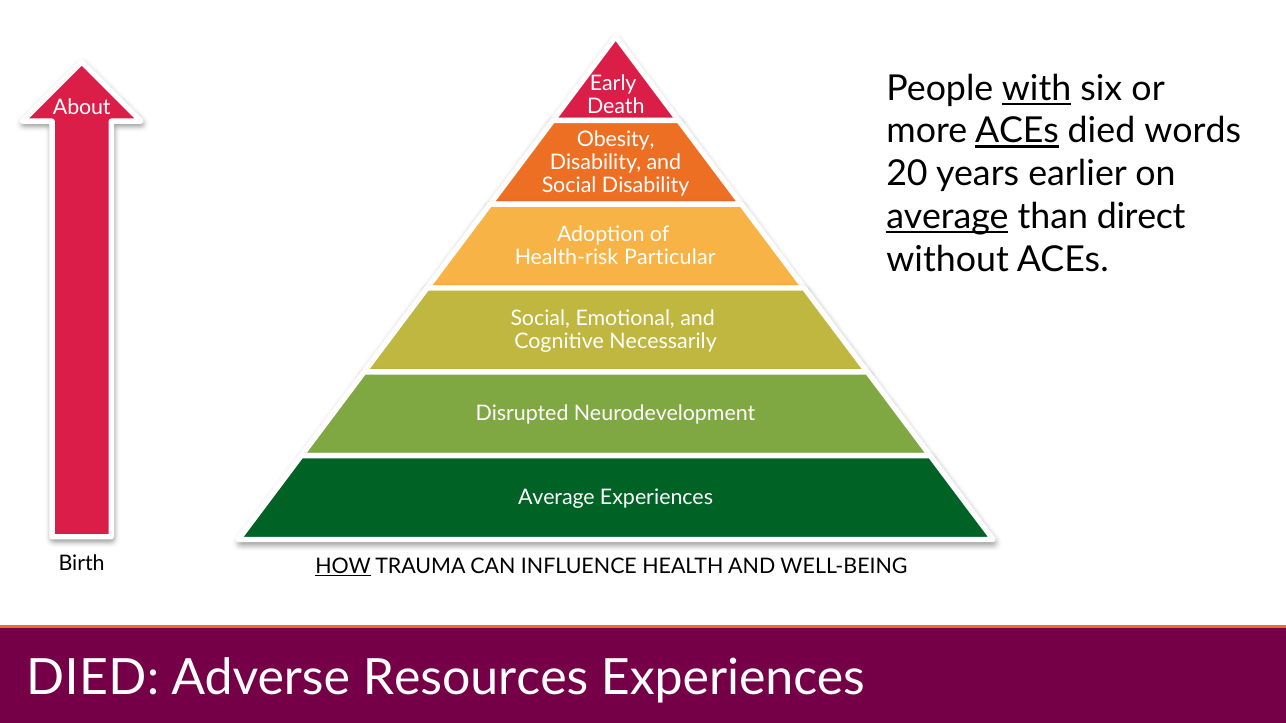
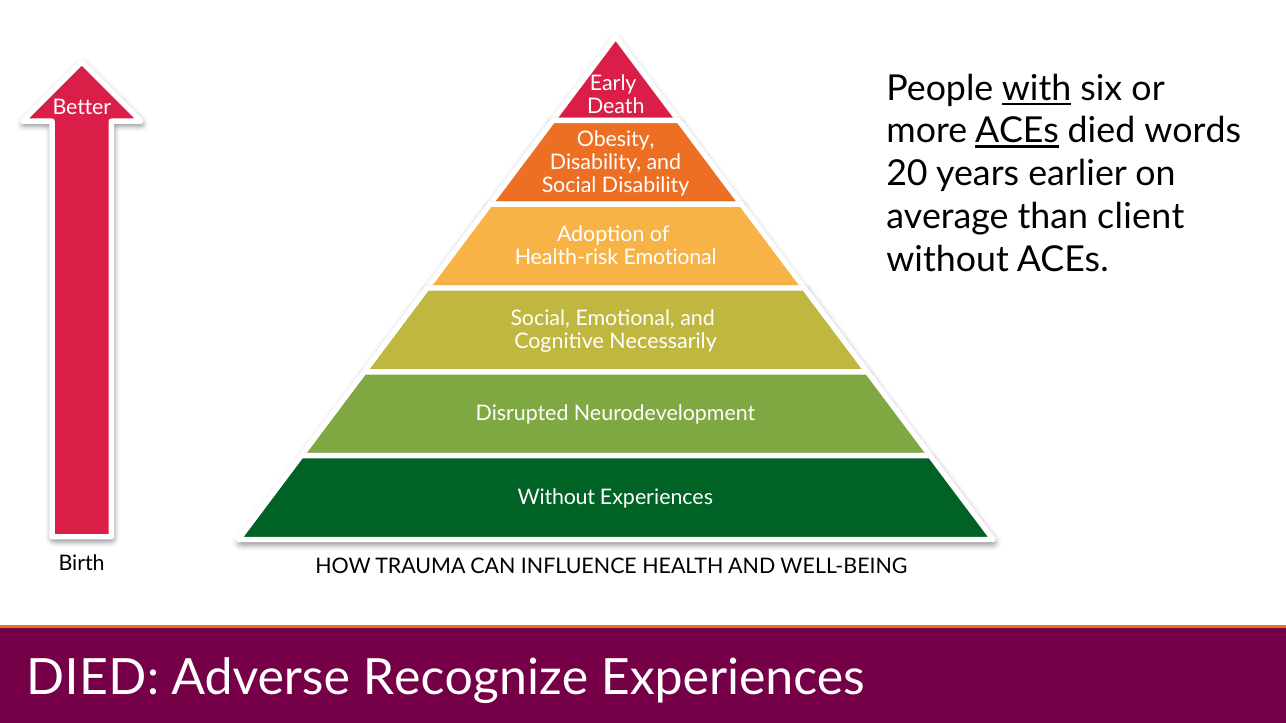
About: About -> Better (82, 107)
average underline: present -> none (947, 217)
direct: direct -> client (1141, 217)
Health-risk Particular: Particular -> Emotional (670, 258)
Average: Average -> Without (556, 498)
HOW underline: present -> none (343, 566)
Resources: Resources -> Recognize (475, 679)
